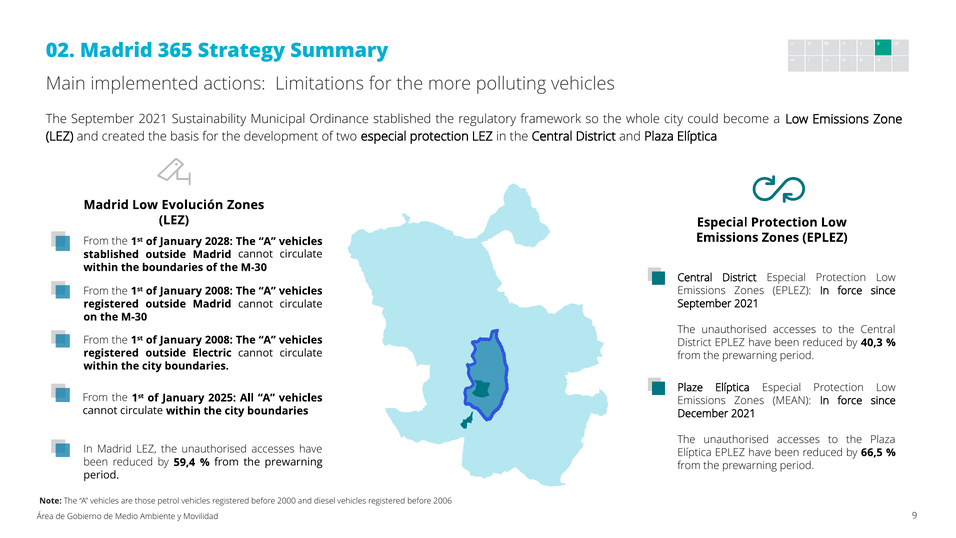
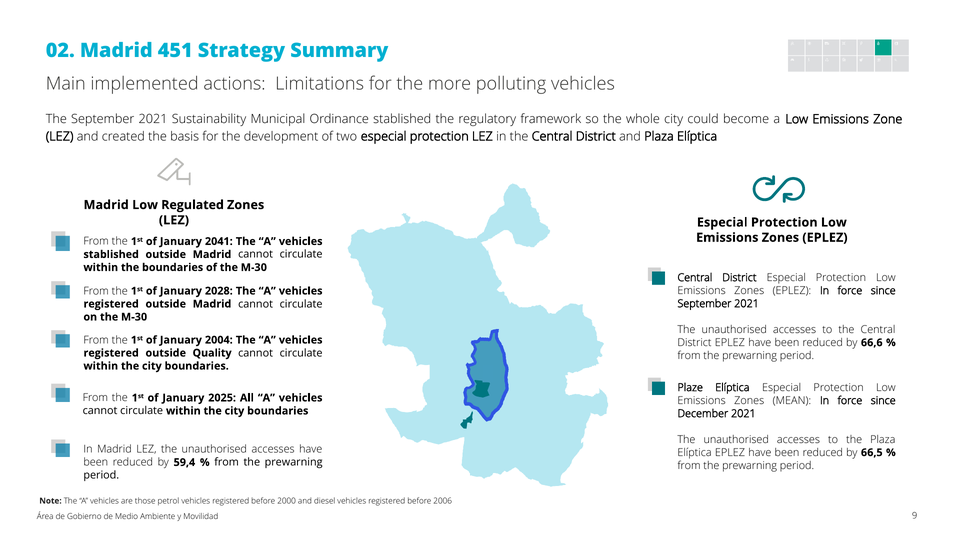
365: 365 -> 451 (175, 51)
Evolución: Evolución -> Regulated (193, 205)
2028: 2028 -> 2041 (219, 241)
2008: 2008 -> 2028 (219, 291)
2008: 2008 -> 2004 (219, 340)
40,3: 40,3 -> 66,6 (872, 342)
Electric: Electric -> Quality (212, 353)
